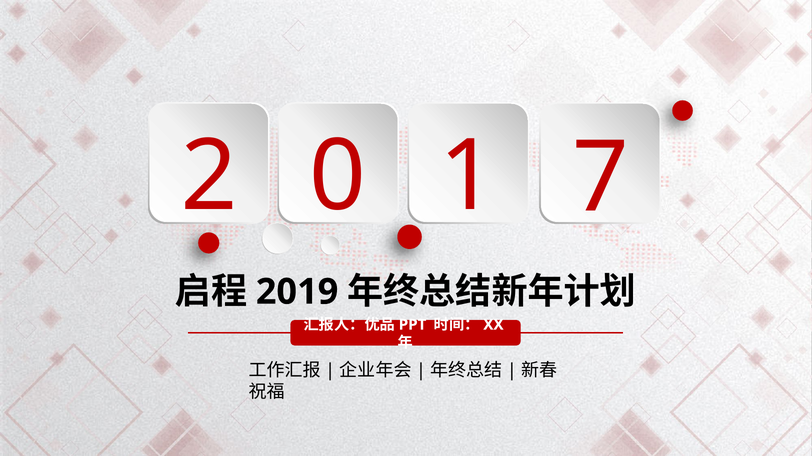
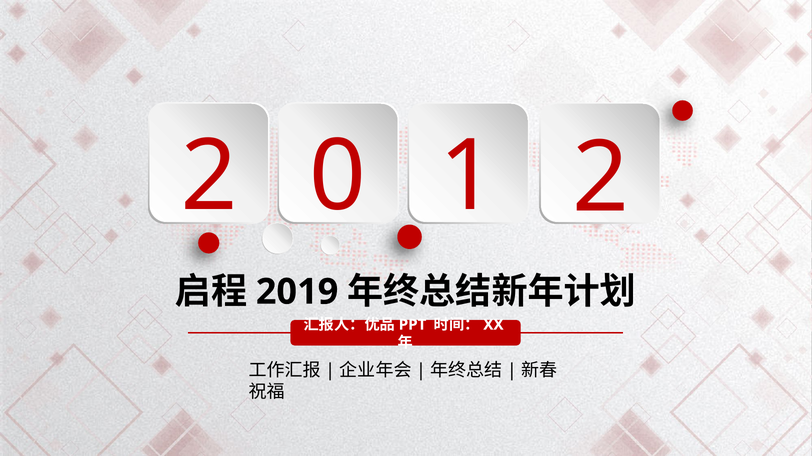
1 7: 7 -> 2 (600, 178)
